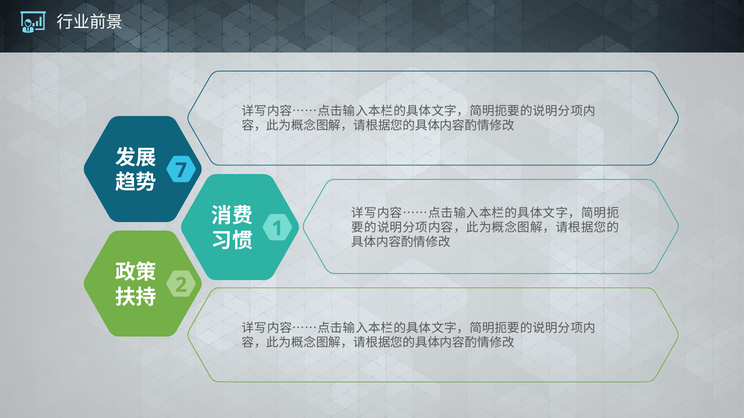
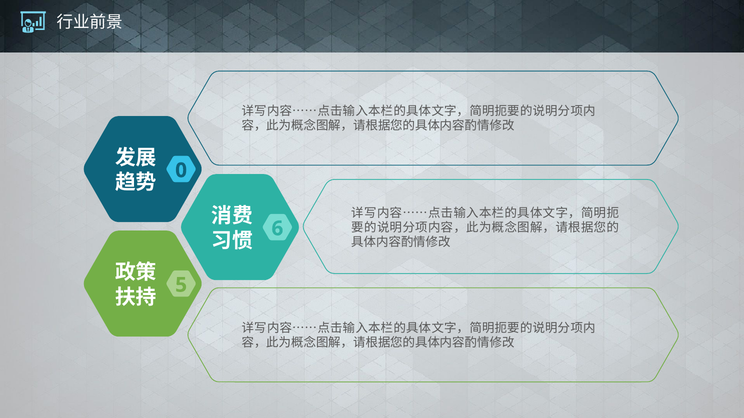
7: 7 -> 0 (181, 171)
1: 1 -> 6 (277, 229)
2: 2 -> 5 (181, 285)
